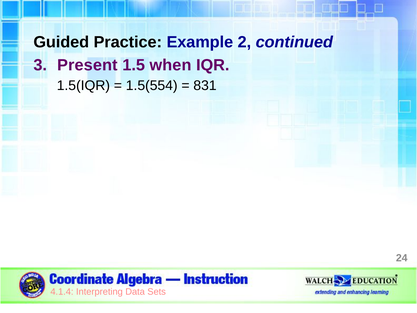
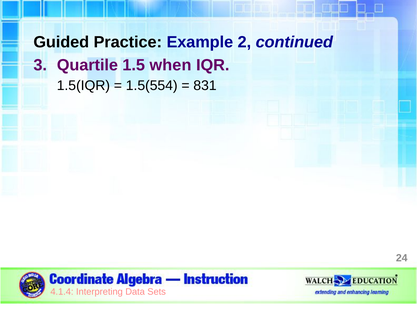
Present: Present -> Quartile (87, 65)
